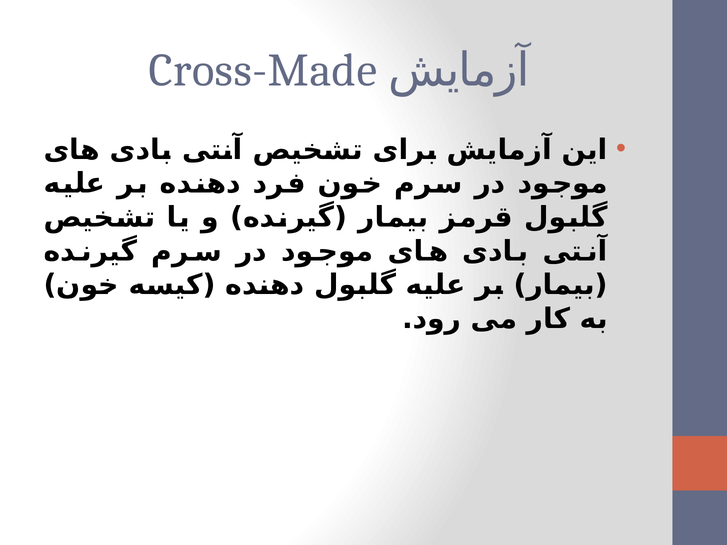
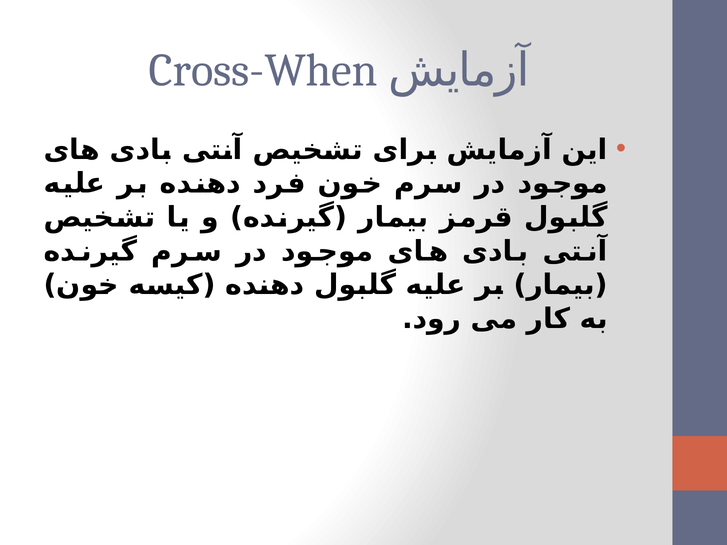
Cross-Made: Cross-Made -> Cross-When (263, 71)
